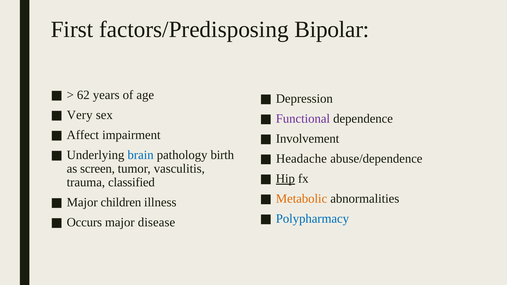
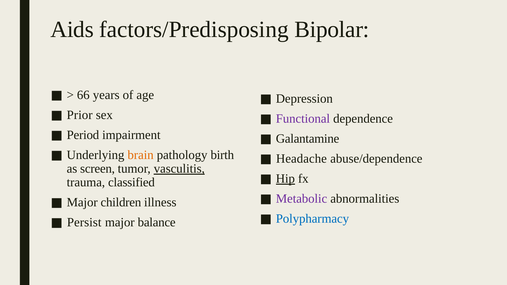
First: First -> Aids (72, 29)
62: 62 -> 66 (83, 95)
Very: Very -> Prior (80, 115)
Affect: Affect -> Period (83, 135)
Involvement: Involvement -> Galantamine (308, 139)
brain colour: blue -> orange (141, 155)
vasculitis underline: none -> present (179, 169)
Metabolic colour: orange -> purple (302, 199)
Occurs: Occurs -> Persist (84, 223)
disease: disease -> balance (157, 223)
